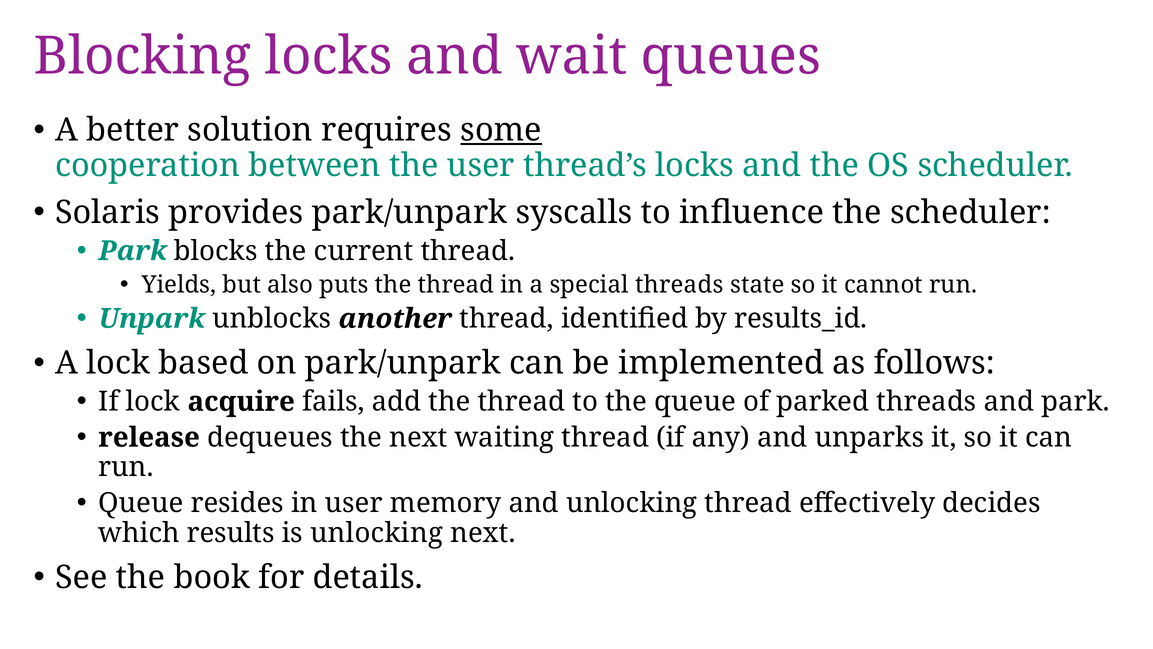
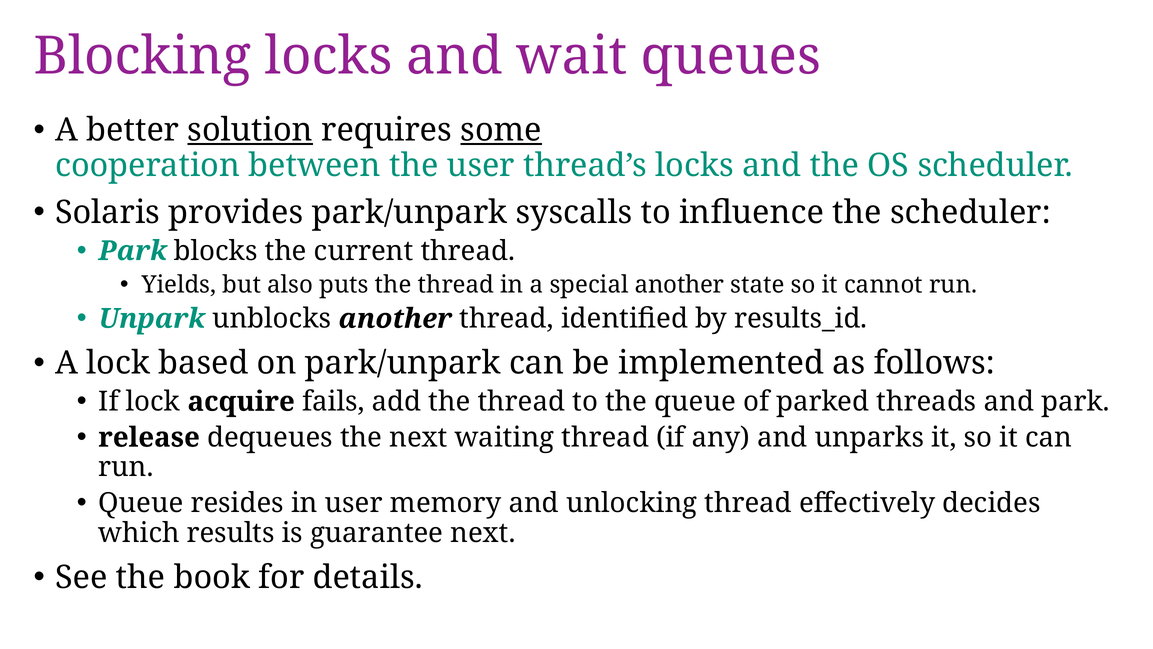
solution underline: none -> present (250, 130)
special threads: threads -> another (680, 285)
is unlocking: unlocking -> guarantee (377, 533)
